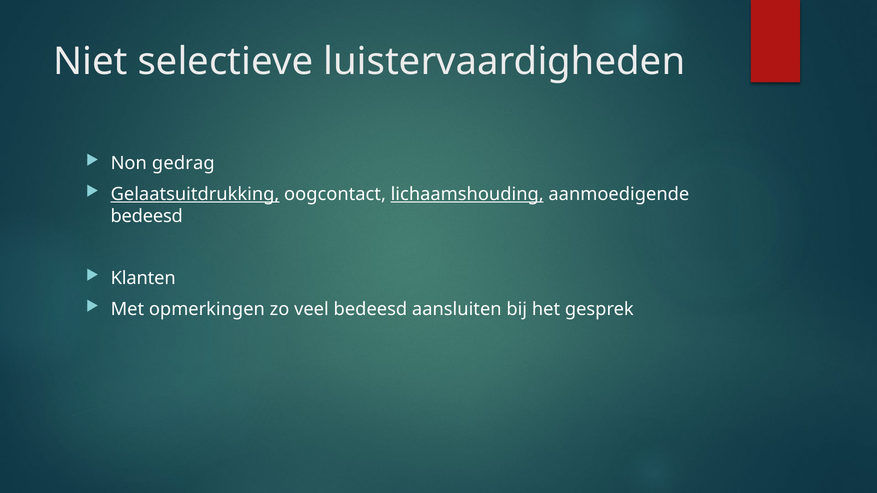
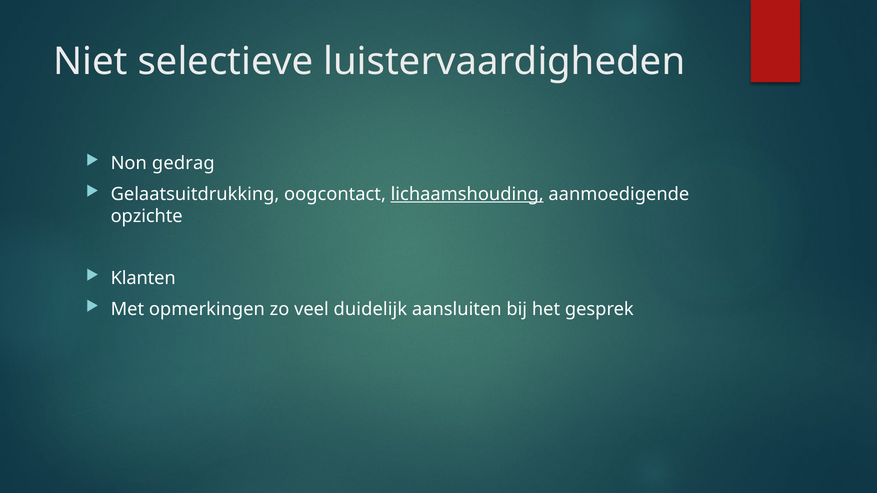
Gelaatsuitdrukking underline: present -> none (195, 194)
bedeesd: bedeesd -> opzichte (147, 216)
veel bedeesd: bedeesd -> duidelijk (370, 309)
